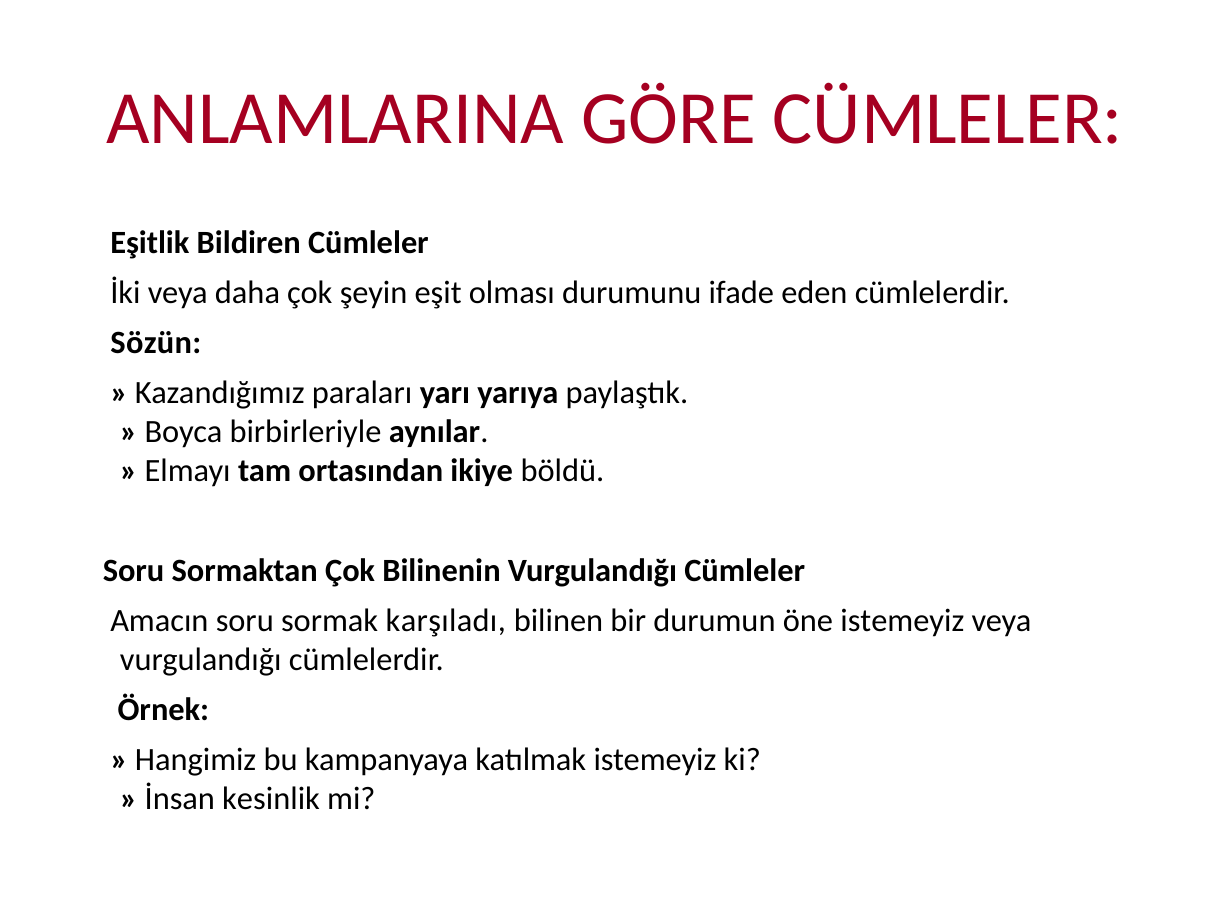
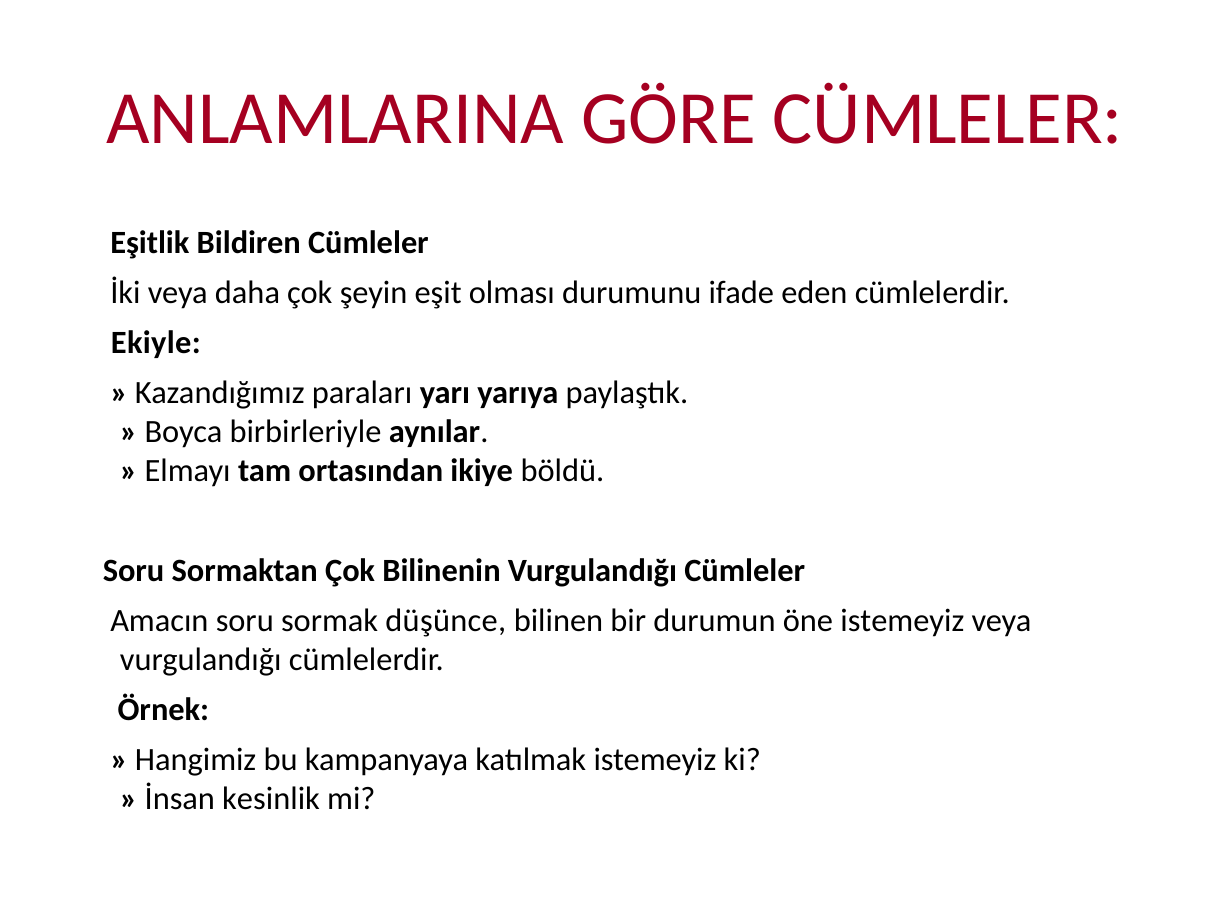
Sözün: Sözün -> Ekiyle (156, 343)
karşıladı: karşıladı -> düşünce (446, 620)
